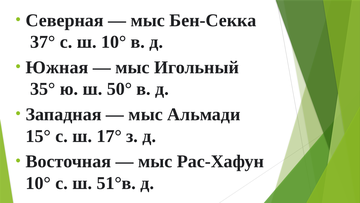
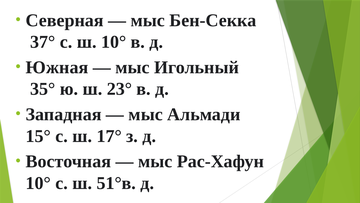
50°: 50° -> 23° (119, 89)
